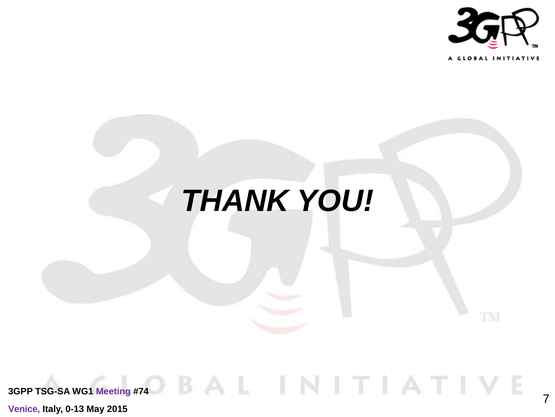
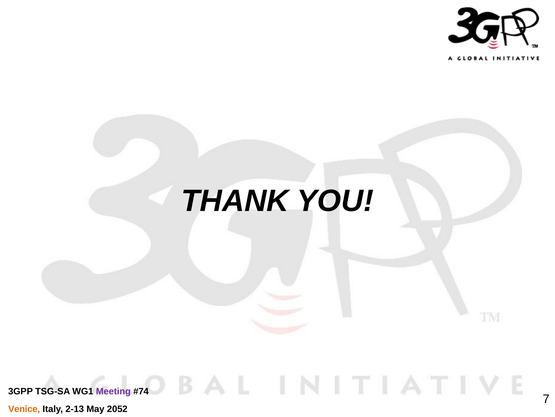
Venice colour: purple -> orange (24, 408)
0-13: 0-13 -> 2-13 (75, 408)
2015: 2015 -> 2052 (117, 408)
